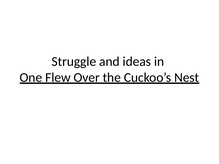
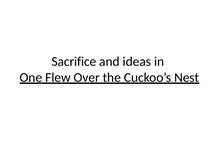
Struggle: Struggle -> Sacrifice (74, 62)
